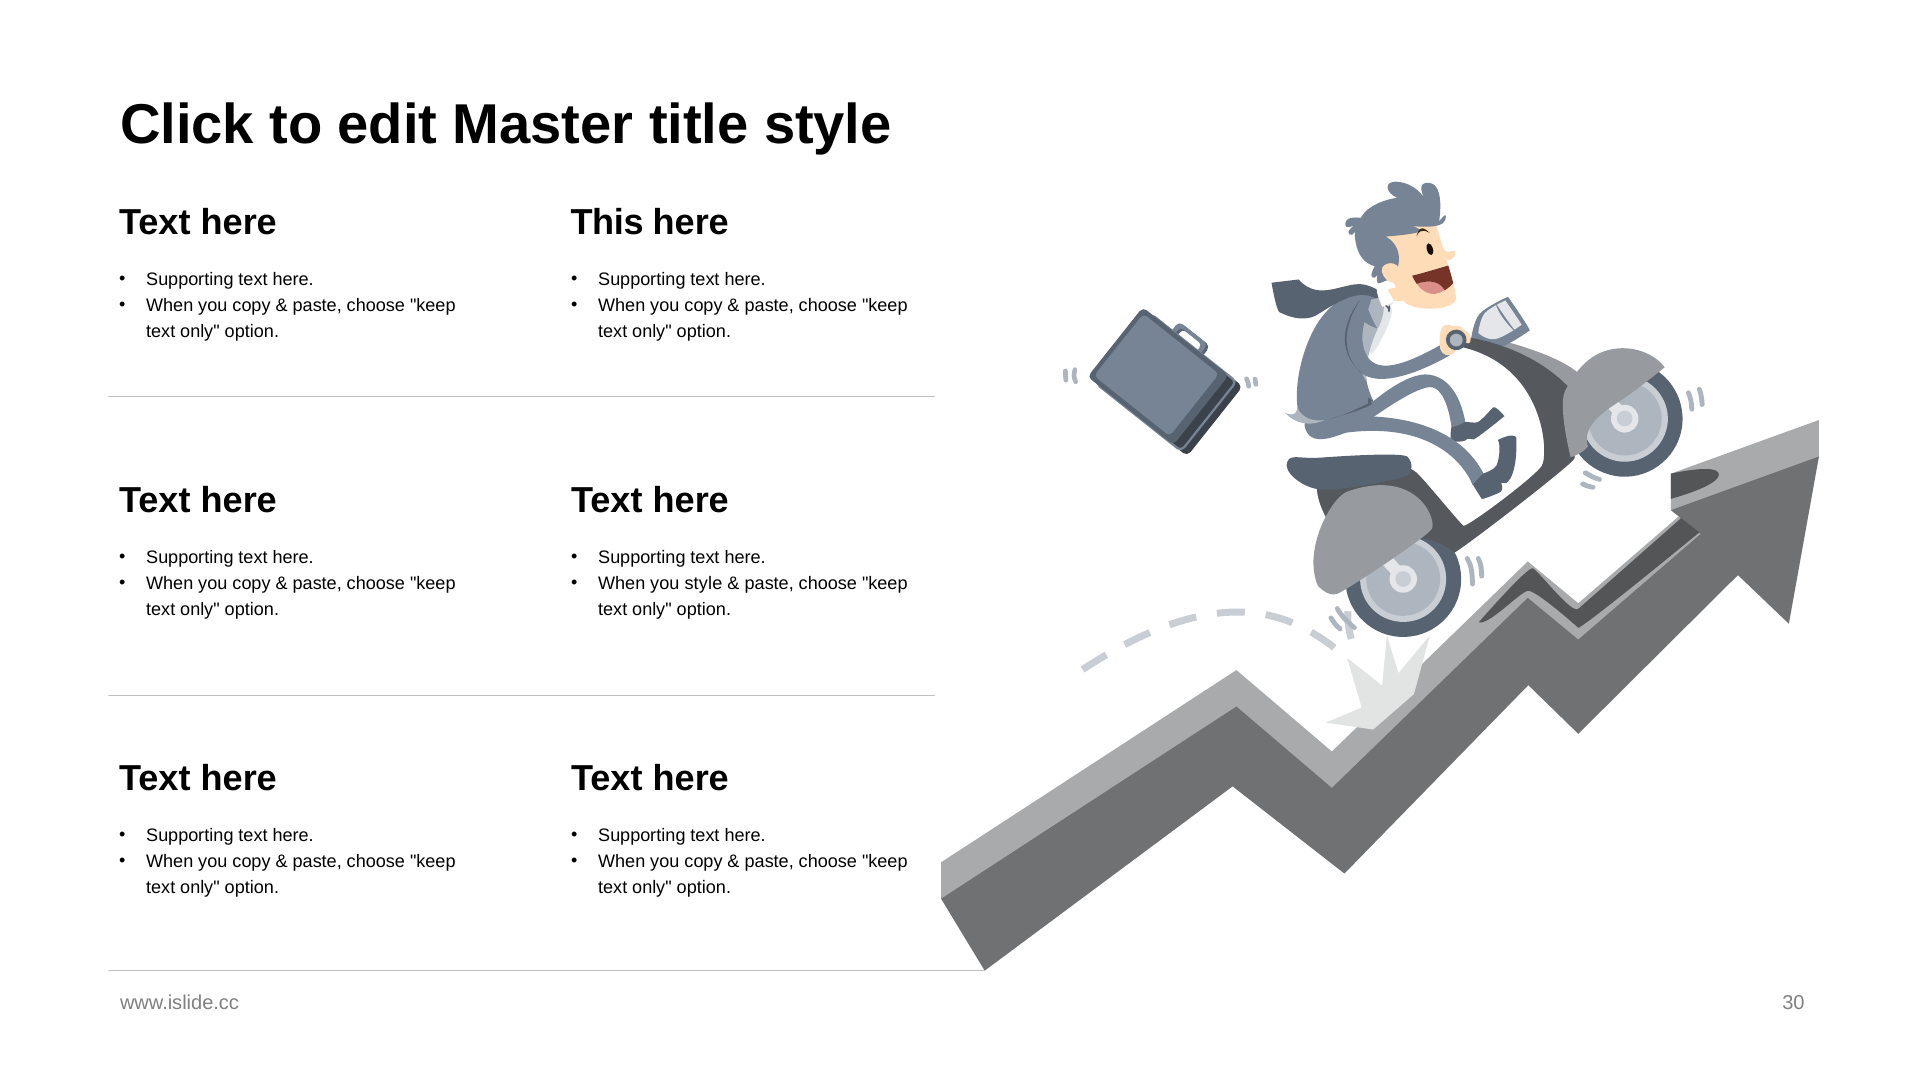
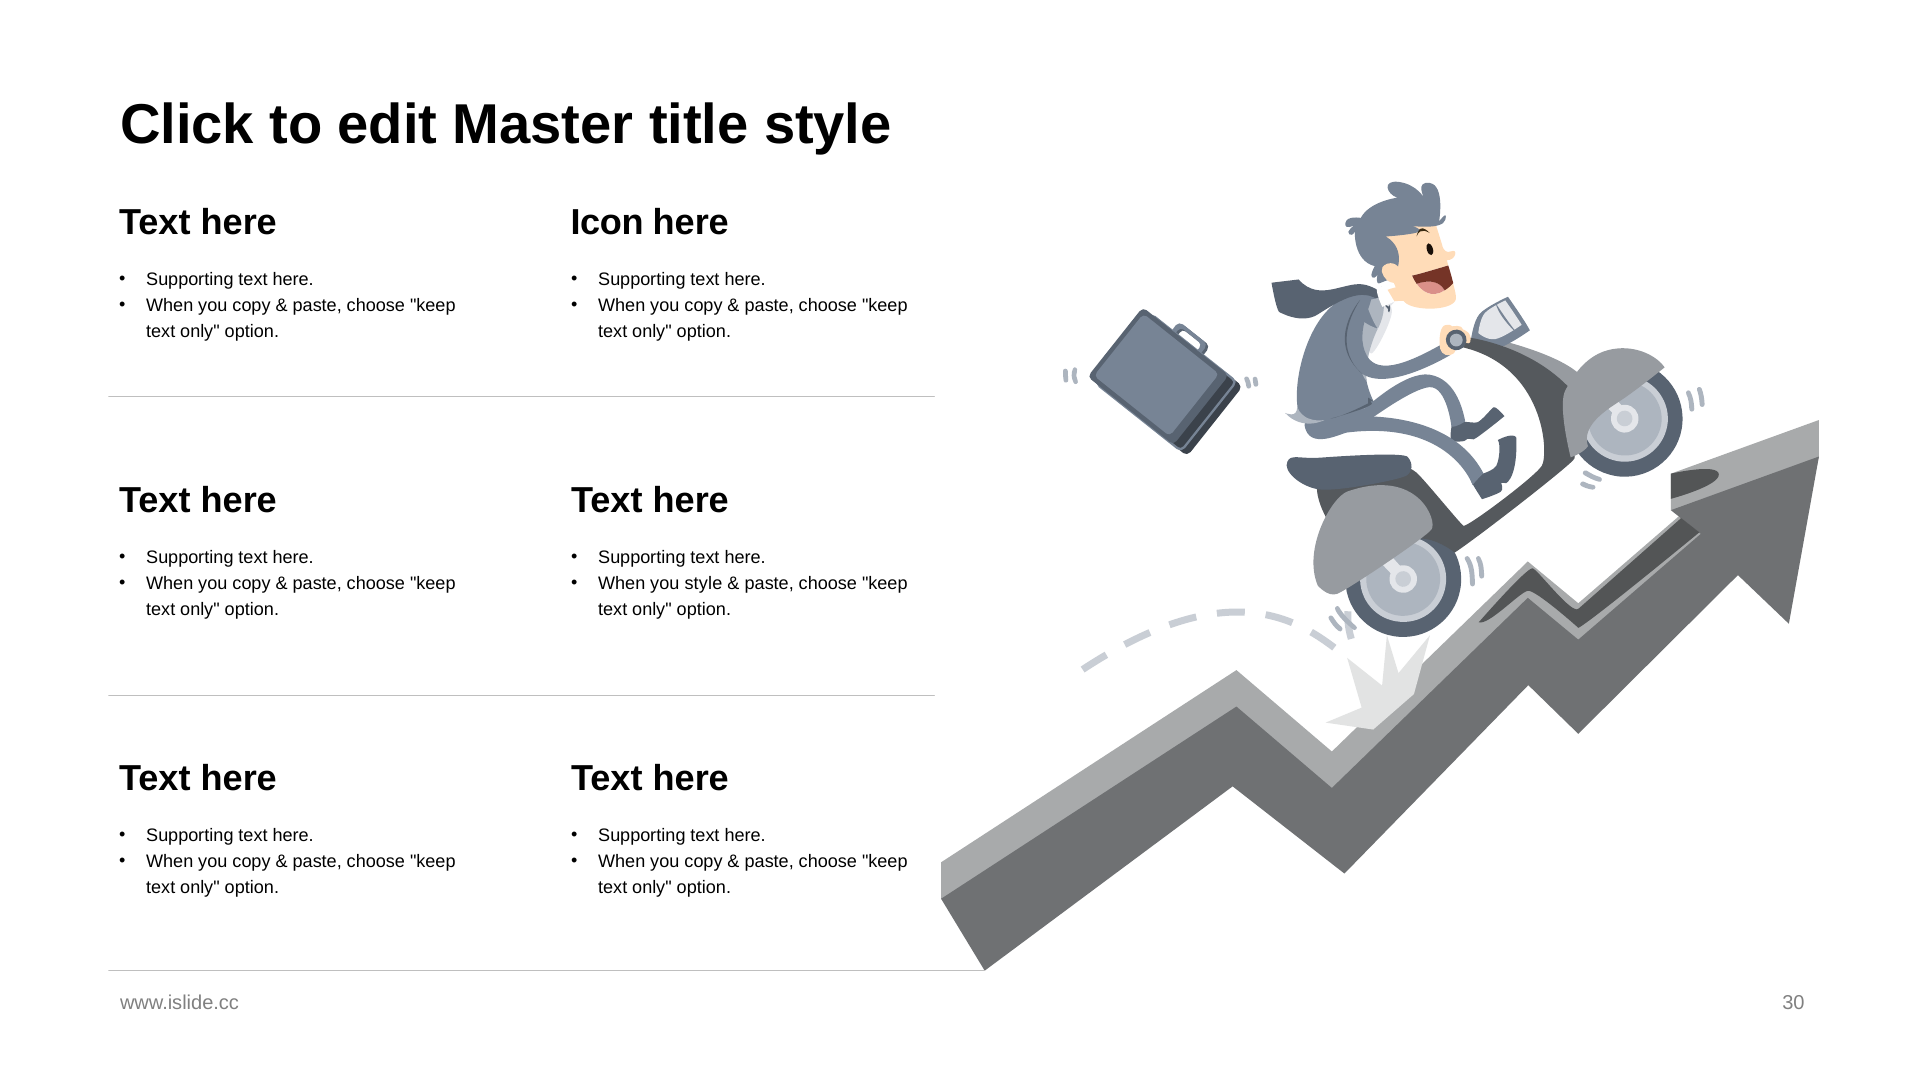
This: This -> Icon (607, 222)
